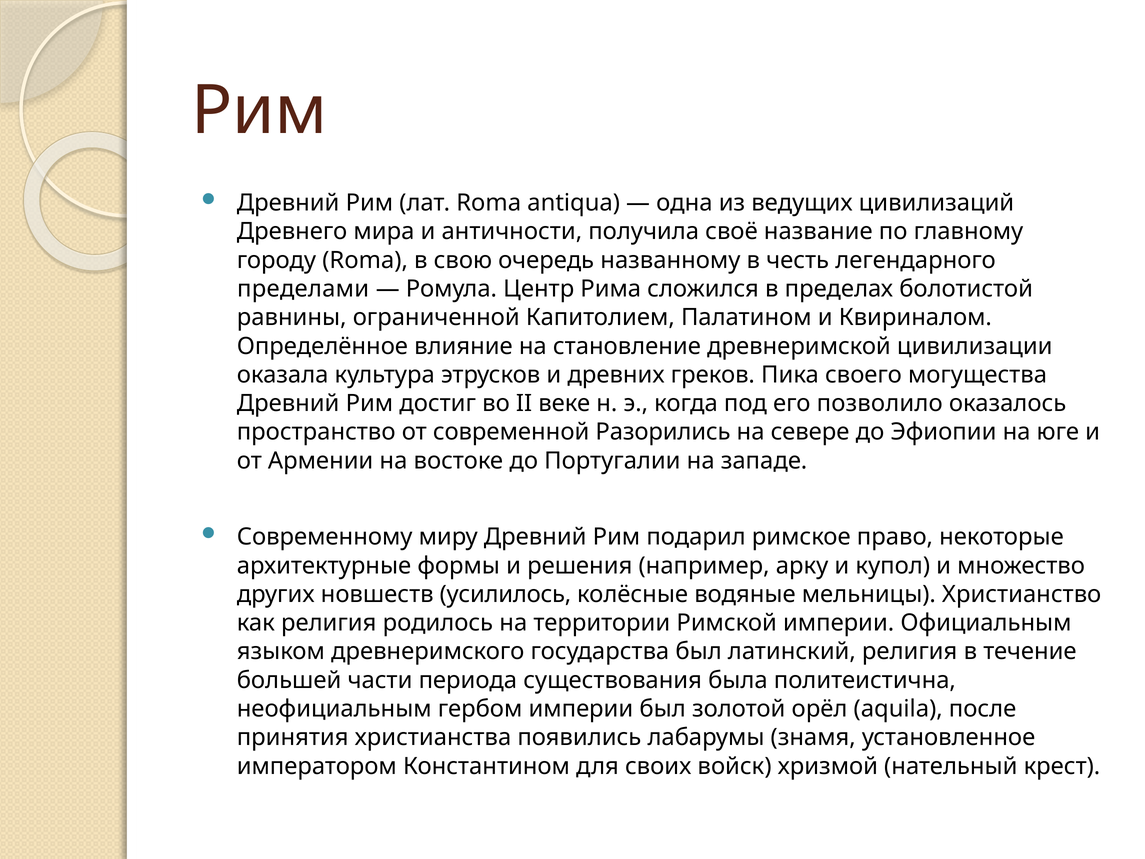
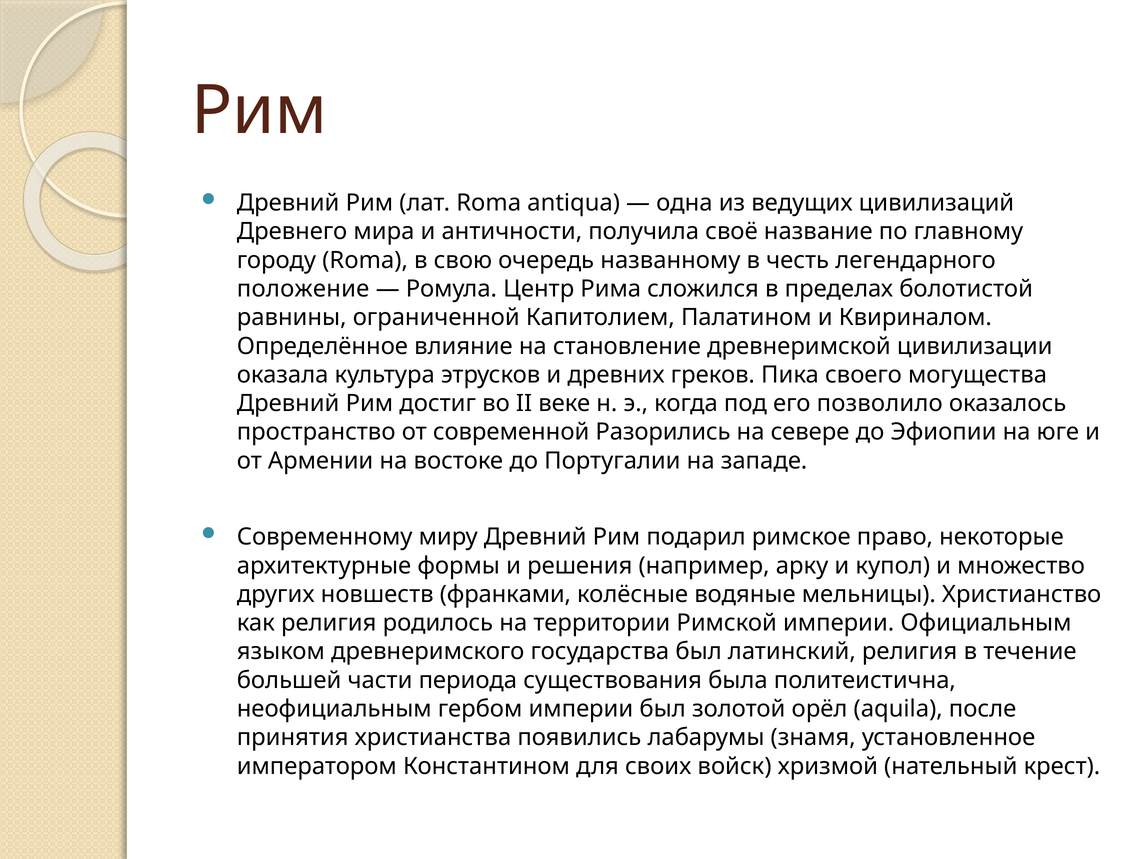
пределами: пределами -> положение (303, 289)
усилилось: усилилось -> франками (505, 594)
